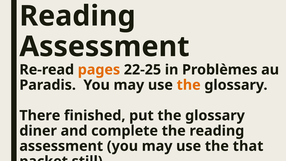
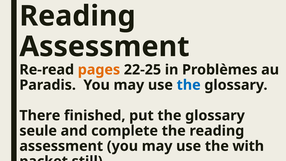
the colour: orange -> blue (189, 85)
diner: diner -> seule (38, 131)
that: that -> with (248, 146)
